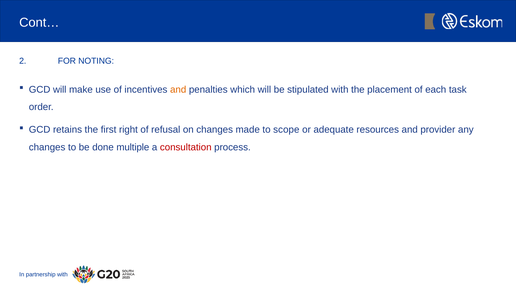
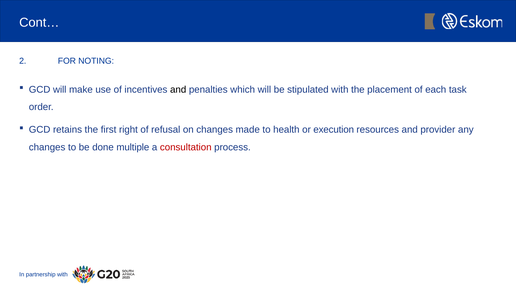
and colour: orange -> black (178, 90)
scope: scope -> health (286, 130)
adequate: adequate -> execution (334, 130)
